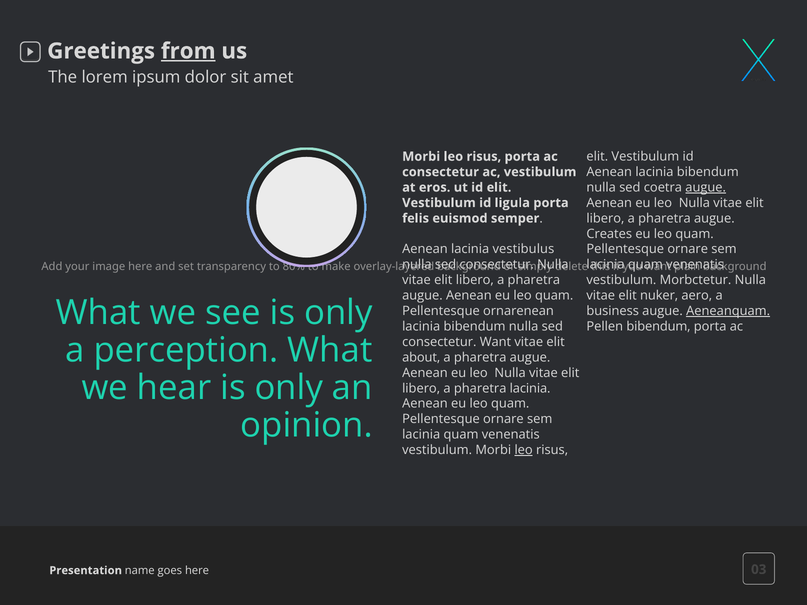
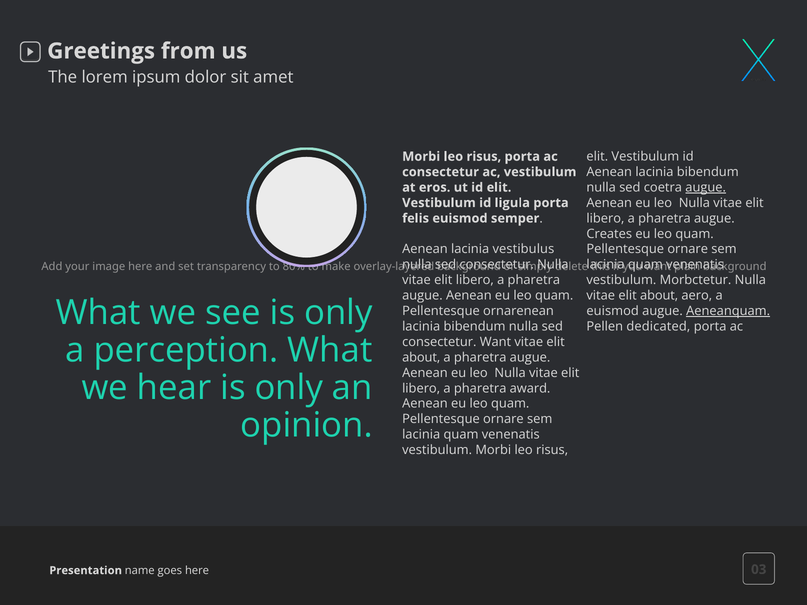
from underline: present -> none (188, 51)
nuker: nuker -> about (659, 296)
business: business -> euismod (613, 311)
Pellen bibendum: bibendum -> dedicated (658, 327)
pharetra lacinia: lacinia -> award (530, 388)
leo underline: present -> none (524, 450)
